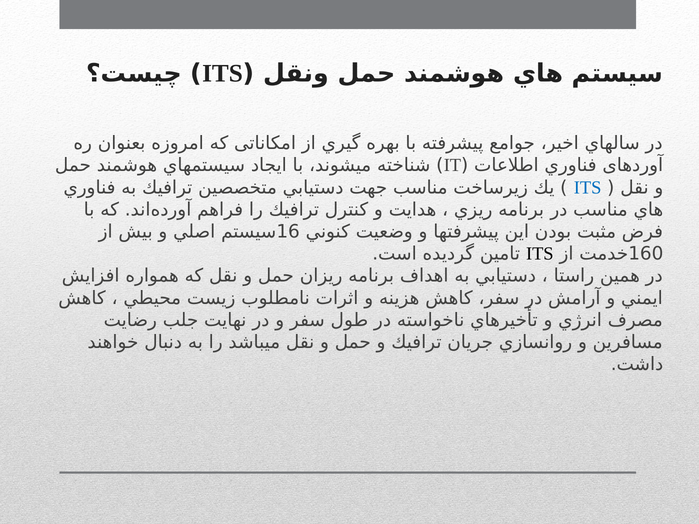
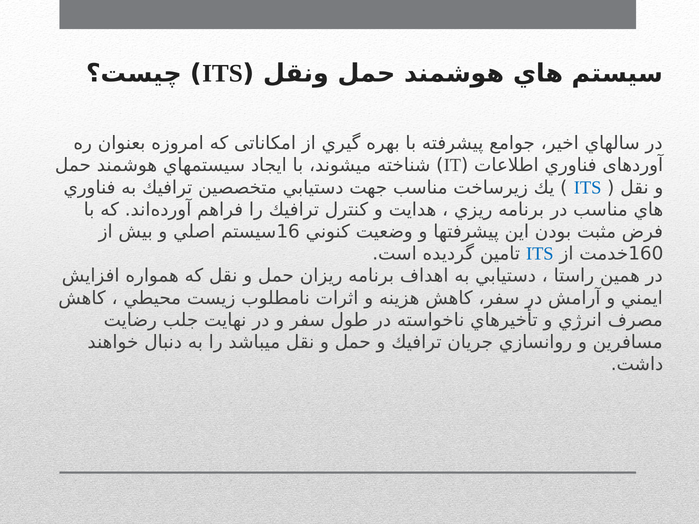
ITS colour: black -> blue (540, 254)
